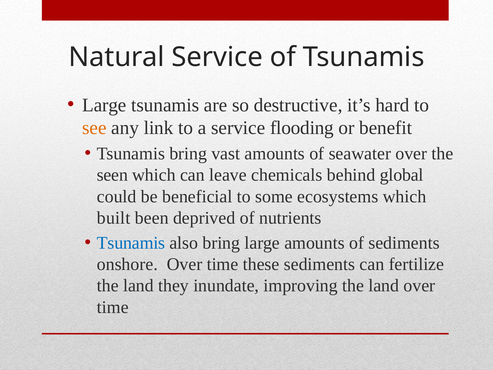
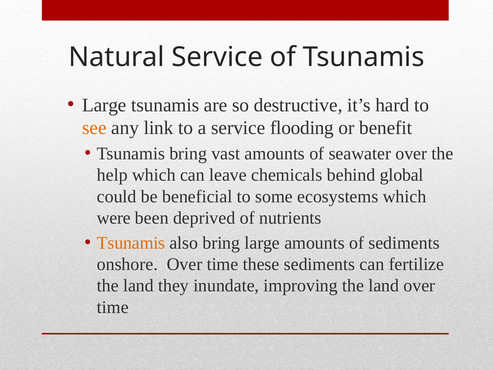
seen: seen -> help (112, 175)
built: built -> were (114, 218)
Tsunamis colour: blue -> orange (131, 243)
